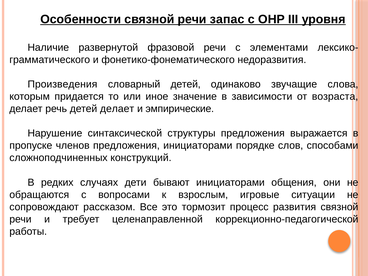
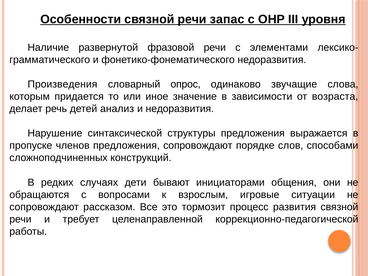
словарный детей: детей -> опрос (186, 84)
детей делает: делает -> анализ (117, 109)
и эмпирические: эмпирические -> недоразвития (180, 109)
предложения инициаторами: инициаторами -> сопровождают (198, 146)
